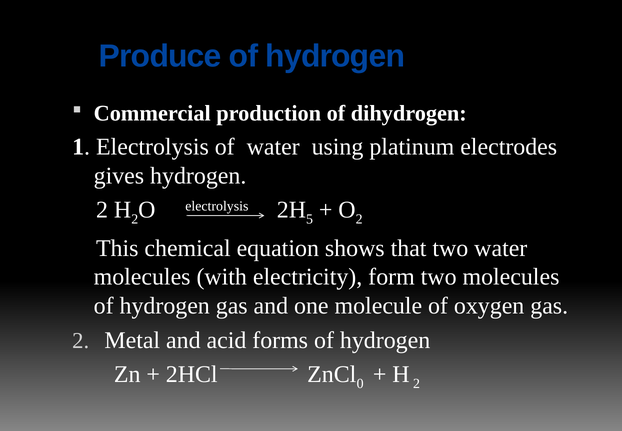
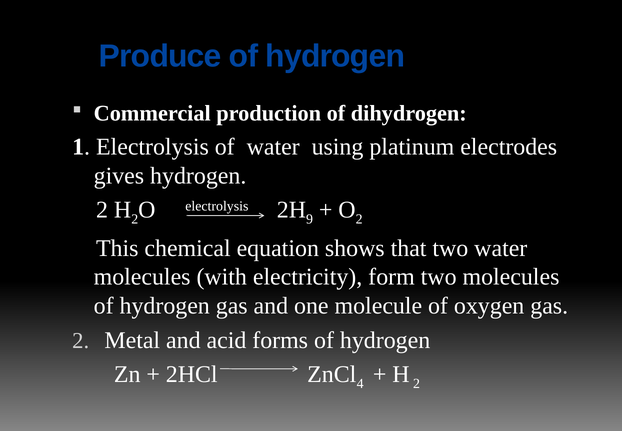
5: 5 -> 9 (310, 219)
0: 0 -> 4 (360, 383)
